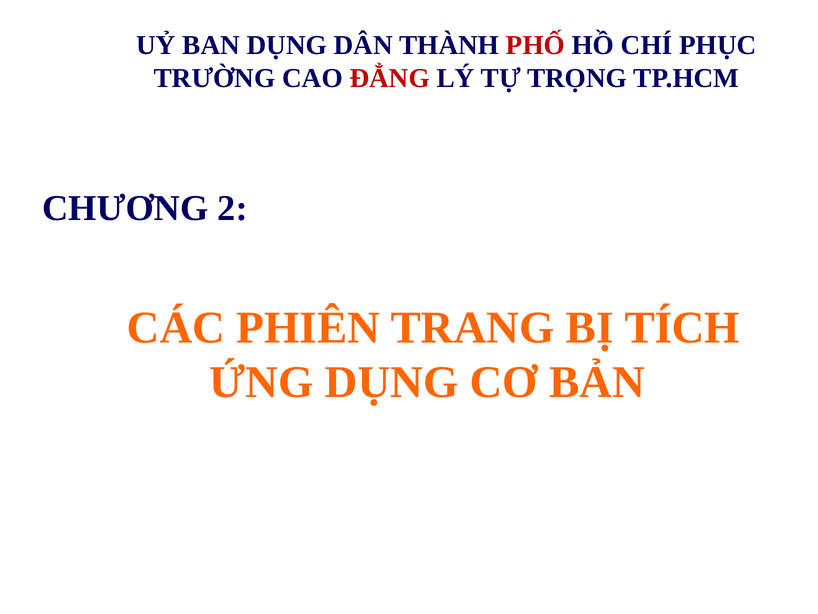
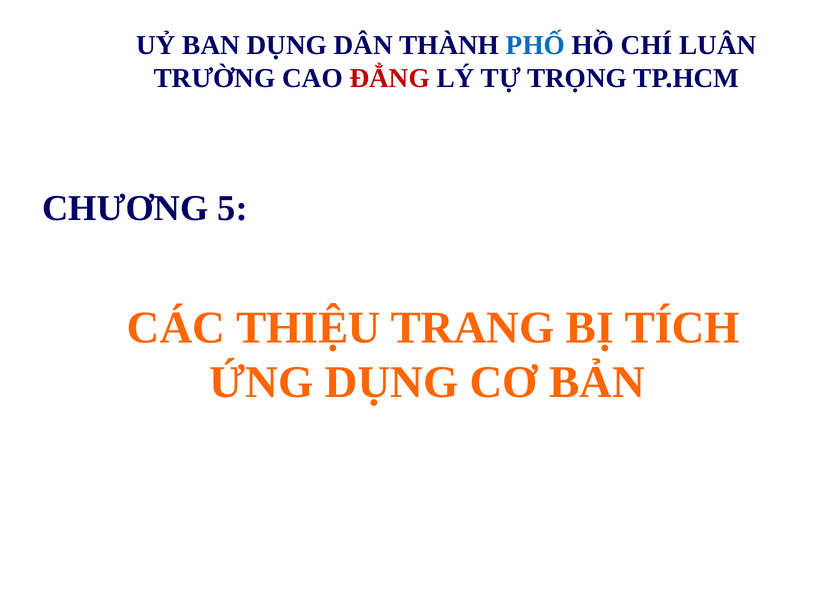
PHỐ colour: red -> blue (535, 45)
PHỤC: PHỤC -> LUÂN (718, 45)
2: 2 -> 5 (233, 208)
PHIÊN: PHIÊN -> THIỆU (308, 328)
